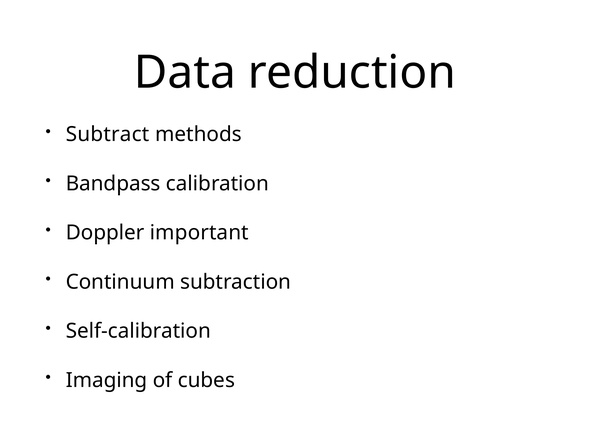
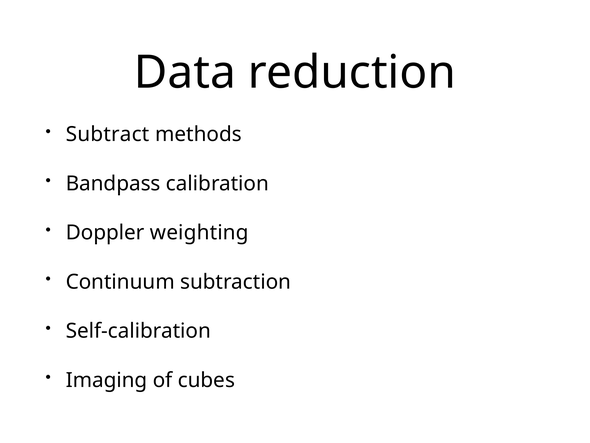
important: important -> weighting (199, 233)
